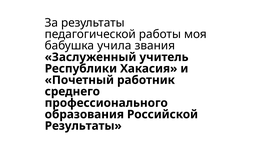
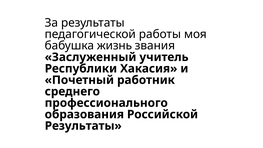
учила: учила -> жизнь (114, 46)
